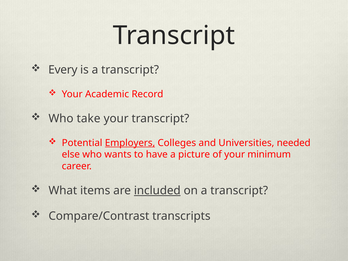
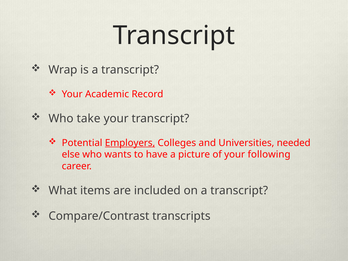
Every: Every -> Wrap (63, 70)
minimum: minimum -> following (269, 155)
included underline: present -> none (157, 191)
